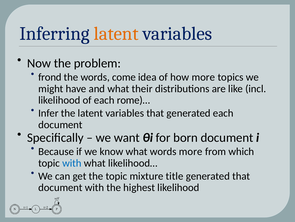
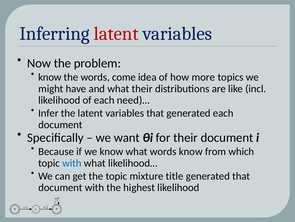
latent colour: orange -> red (116, 34)
frond: frond -> know (50, 77)
rome)…: rome)… -> need)… (133, 100)
for born: born -> their (186, 137)
words more: more -> know (191, 151)
